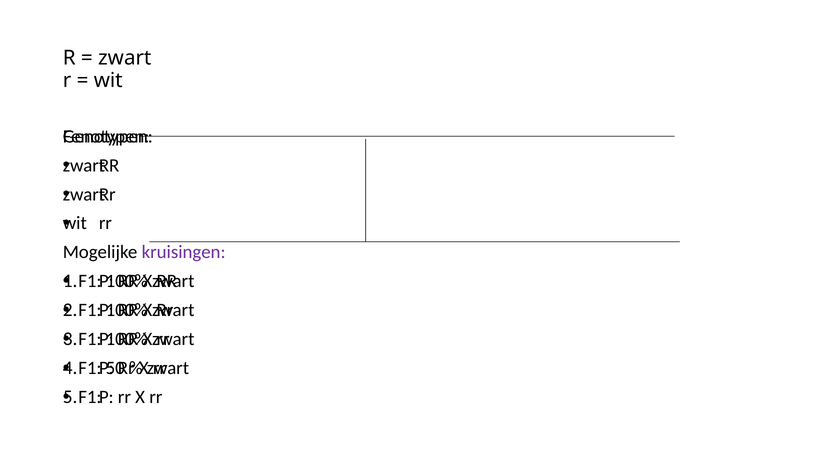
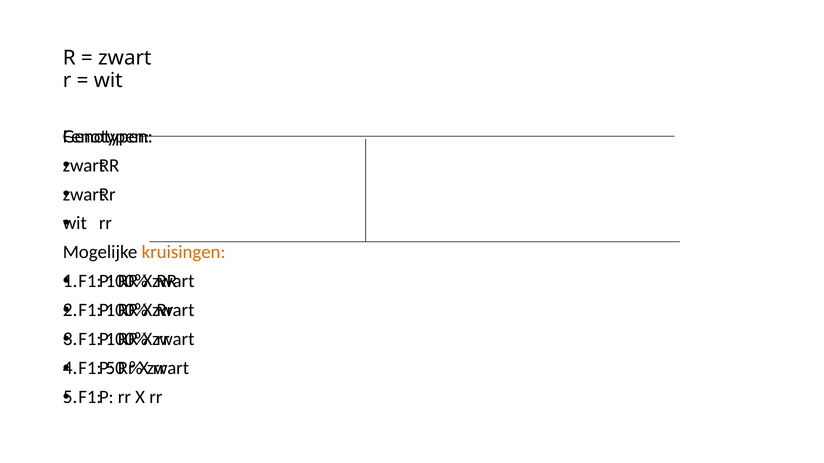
kruisingen colour: purple -> orange (184, 252)
